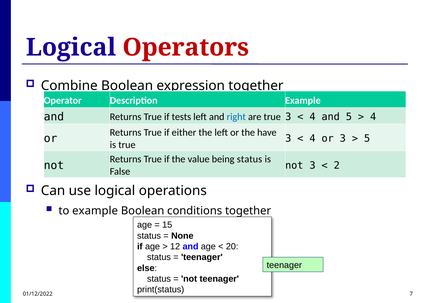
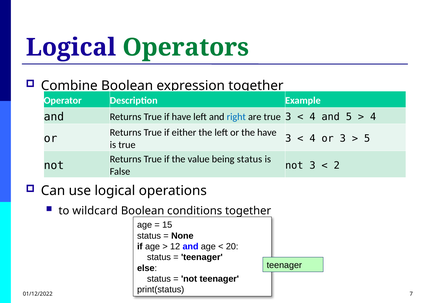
Operators colour: red -> green (186, 47)
if tests: tests -> have (181, 117)
to example: example -> wildcard (95, 210)
